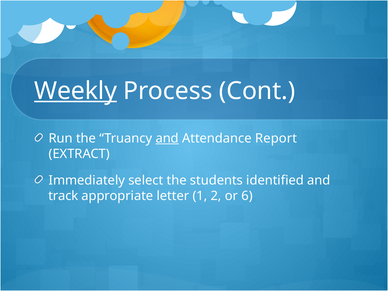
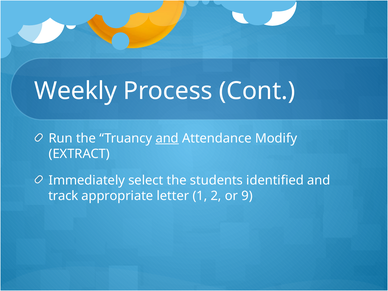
Weekly underline: present -> none (76, 91)
Report: Report -> Modify (276, 138)
6: 6 -> 9 (247, 196)
